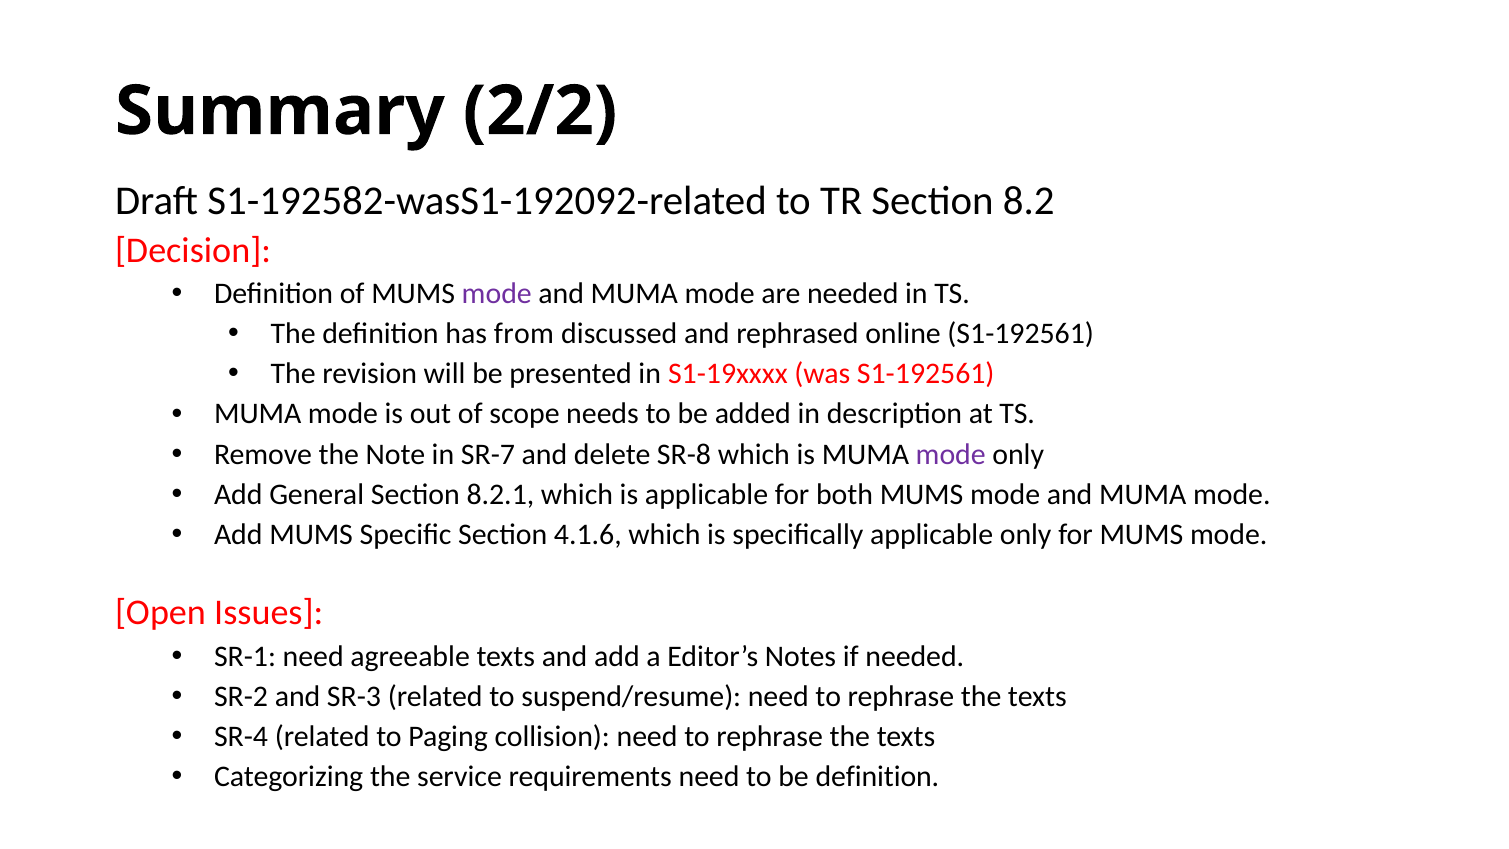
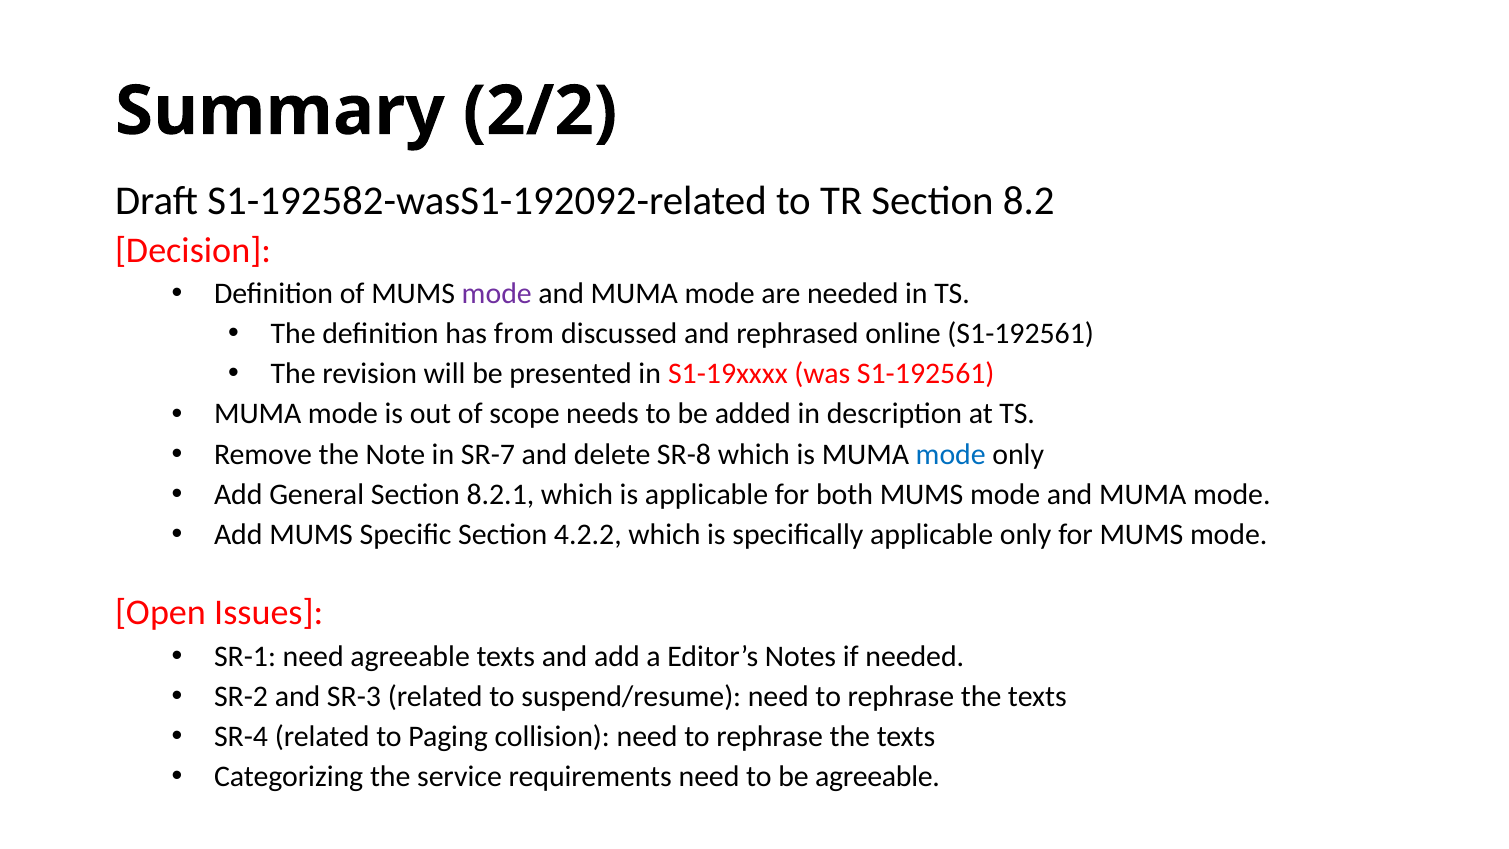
mode colour: purple -> blue (951, 454)
4.1.6: 4.1.6 -> 4.2.2 (588, 534)
be definition: definition -> agreeable (877, 777)
